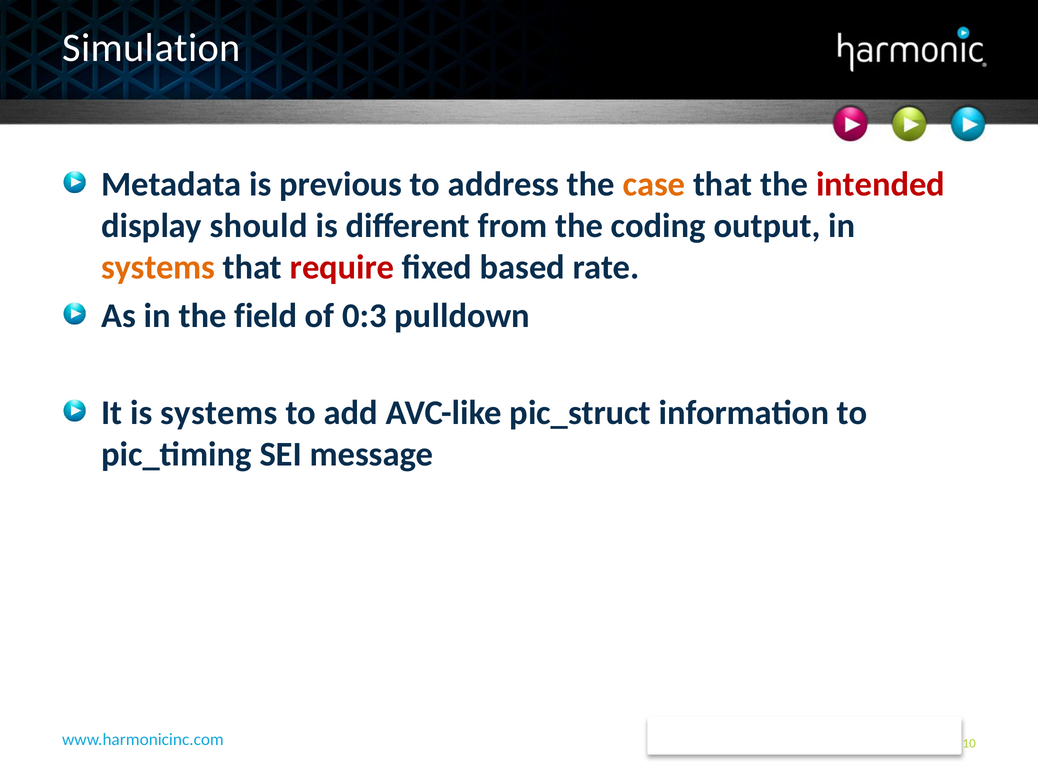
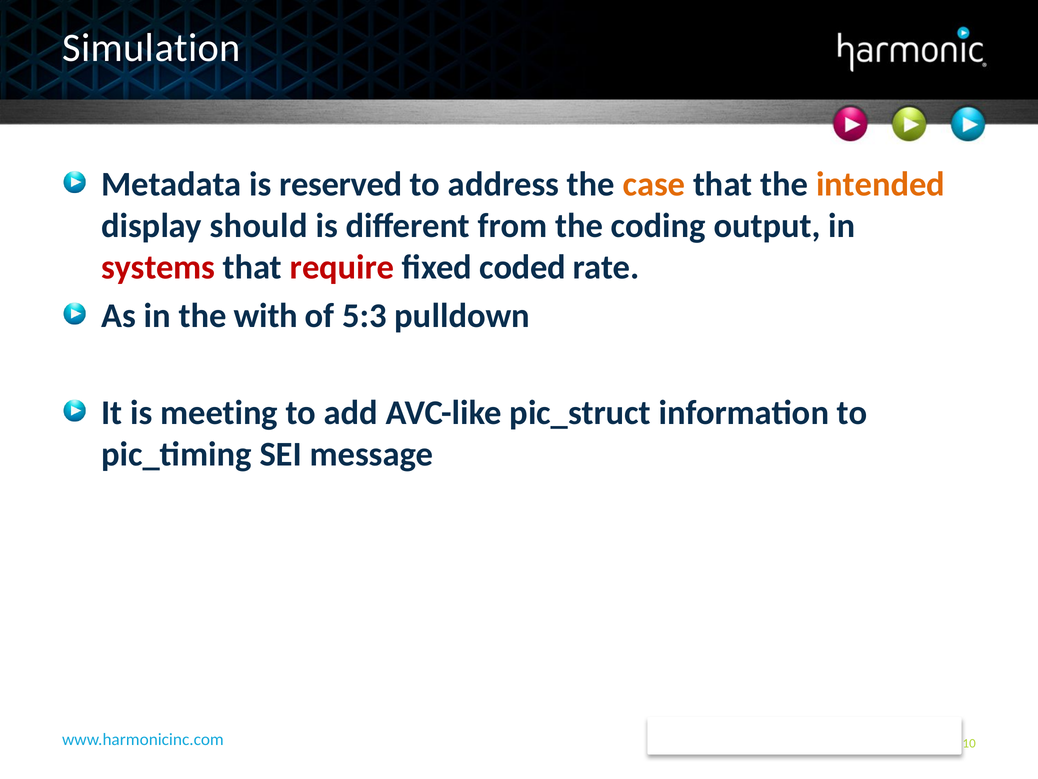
is previous: previous -> reserved (341, 184)
intended colour: red -> orange (881, 184)
systems colour: orange -> red (158, 267)
based: based -> coded (523, 267)
field: field -> with (266, 316)
0:3: 0:3 -> 5:3 (364, 316)
is systems: systems -> meeting (219, 412)
